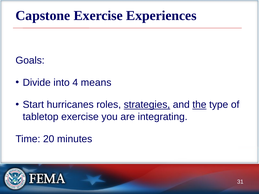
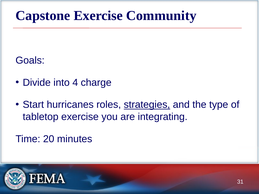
Experiences: Experiences -> Community (161, 16)
means: means -> charge (96, 83)
the underline: present -> none (199, 105)
